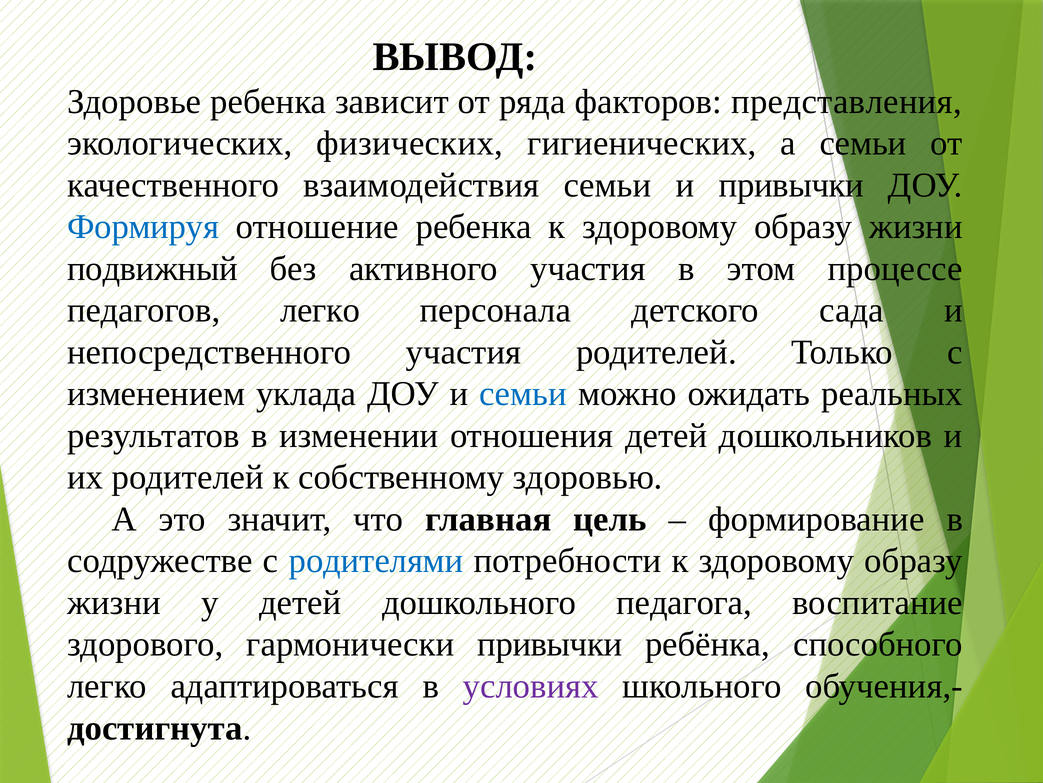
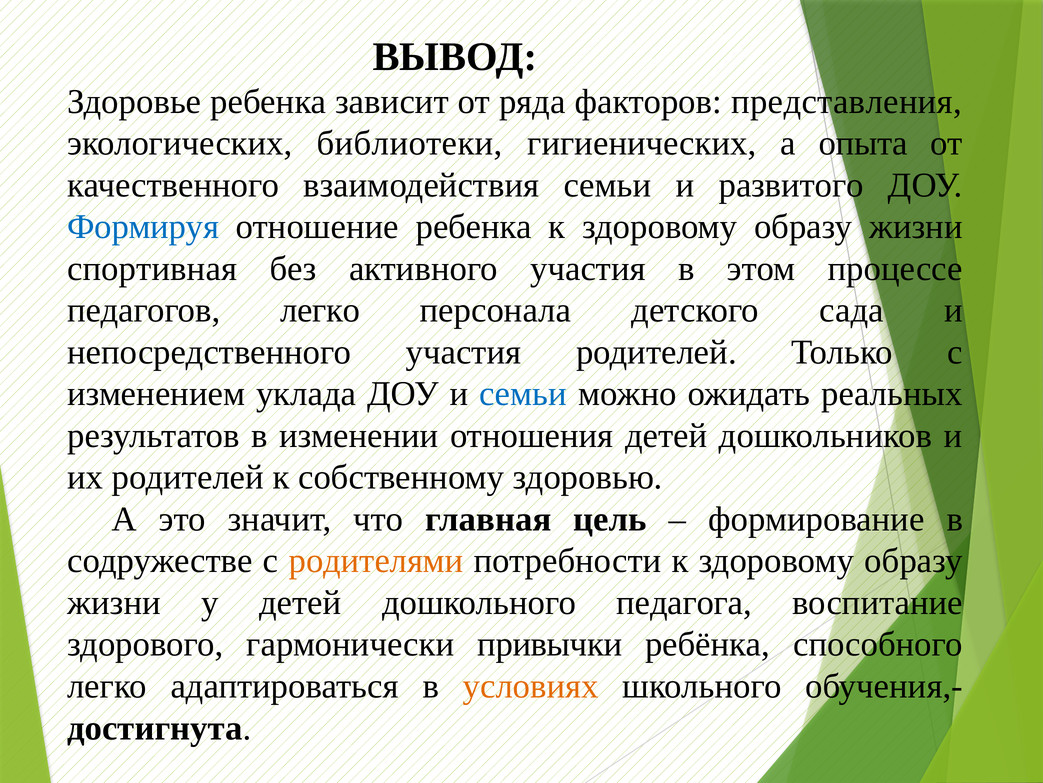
физических: физических -> библиотеки (410, 143)
а семьи: семьи -> опыта (863, 143)
и привычки: привычки -> развитого (791, 185)
подвижный: подвижный -> спортивная (152, 268)
родителями colour: blue -> orange (376, 560)
условиях colour: purple -> orange (531, 686)
